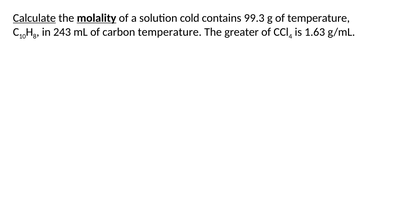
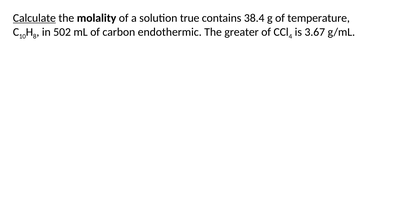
molality underline: present -> none (97, 18)
cold: cold -> true (190, 18)
99.3: 99.3 -> 38.4 (254, 18)
243: 243 -> 502 (62, 32)
carbon temperature: temperature -> endothermic (170, 32)
1.63: 1.63 -> 3.67 (315, 32)
